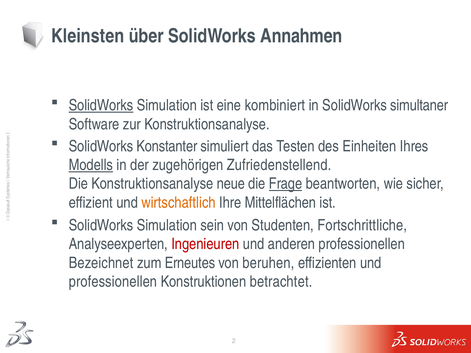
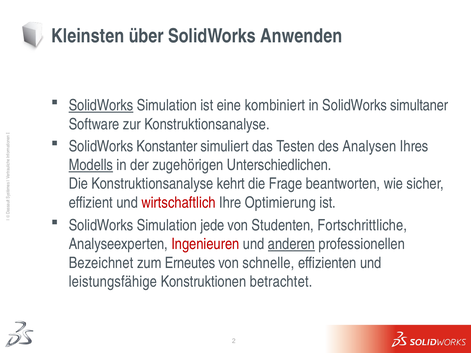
Annahmen: Annahmen -> Anwenden (301, 36)
Einheiten: Einheiten -> Analysen (369, 146)
Zufriedenstellend: Zufriedenstellend -> Unterschiedlichen (279, 165)
neue: neue -> kehrt (231, 184)
Frage underline: present -> none (286, 184)
wirtschaftlich colour: orange -> red (179, 203)
Mittelflächen: Mittelflächen -> Optimierung (280, 203)
sein: sein -> jede (212, 225)
anderen underline: none -> present (292, 244)
beruhen: beruhen -> schnelle (268, 263)
professionellen: professionellen -> leistungsfähige (113, 282)
